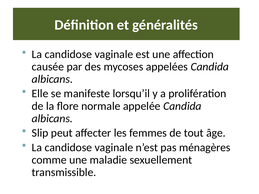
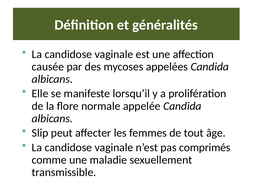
ménagères: ménagères -> comprimés (205, 148)
